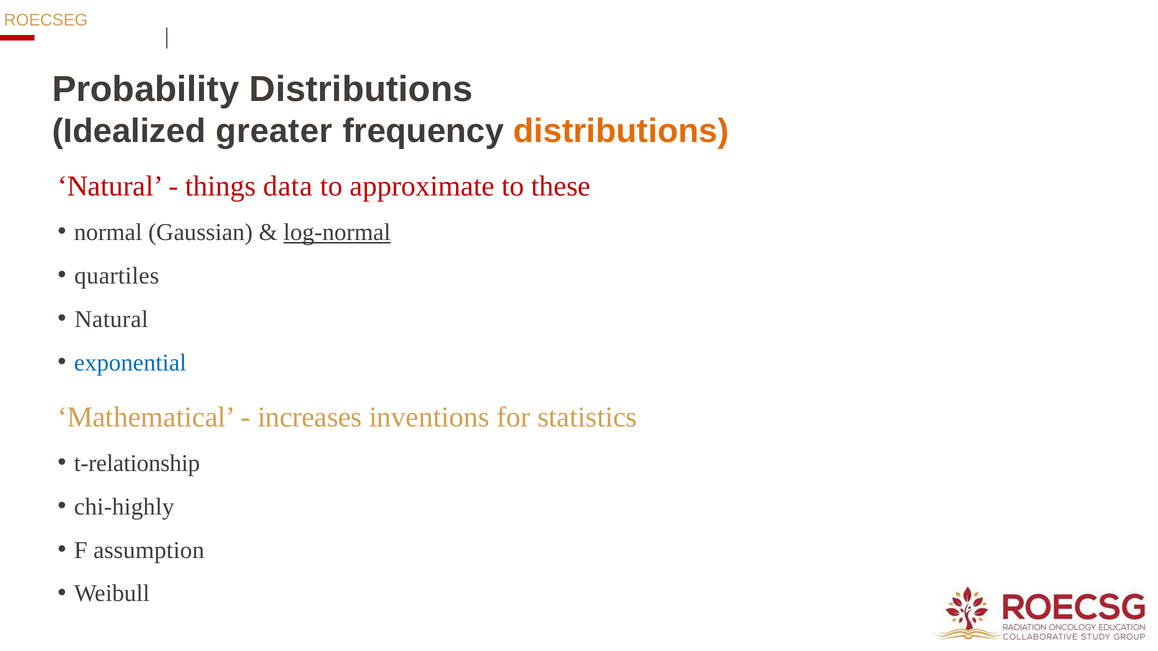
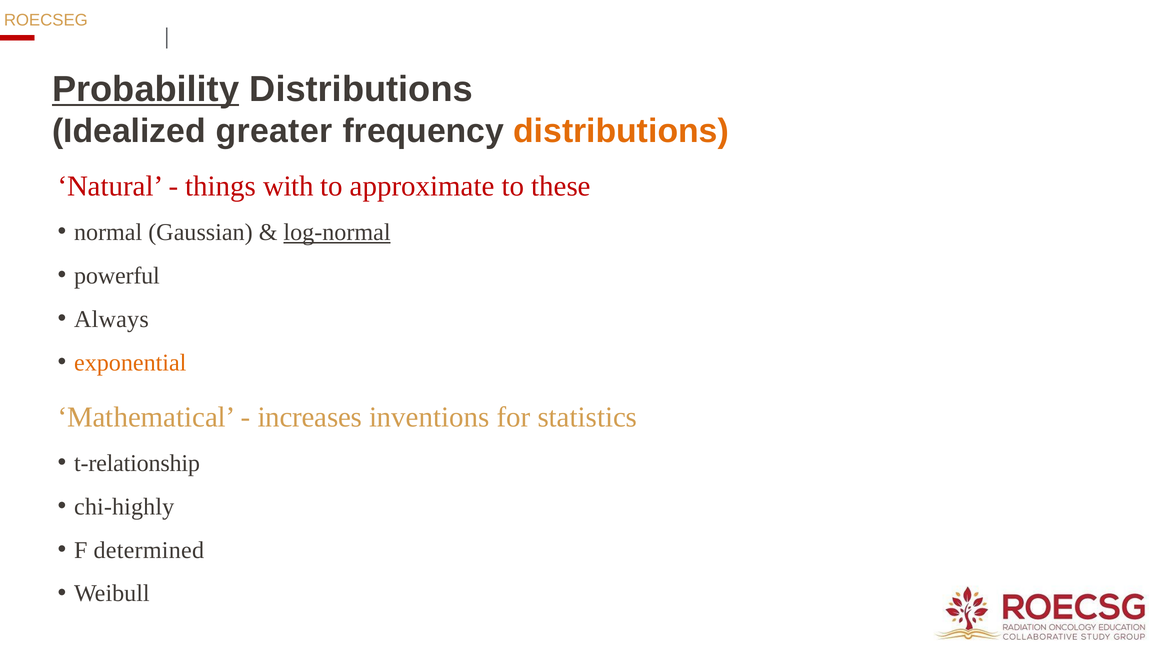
Probability underline: none -> present (146, 89)
data: data -> with (288, 186)
quartiles: quartiles -> powerful (117, 276)
Natural: Natural -> Always (111, 319)
exponential colour: blue -> orange (130, 363)
assumption: assumption -> determined (149, 550)
